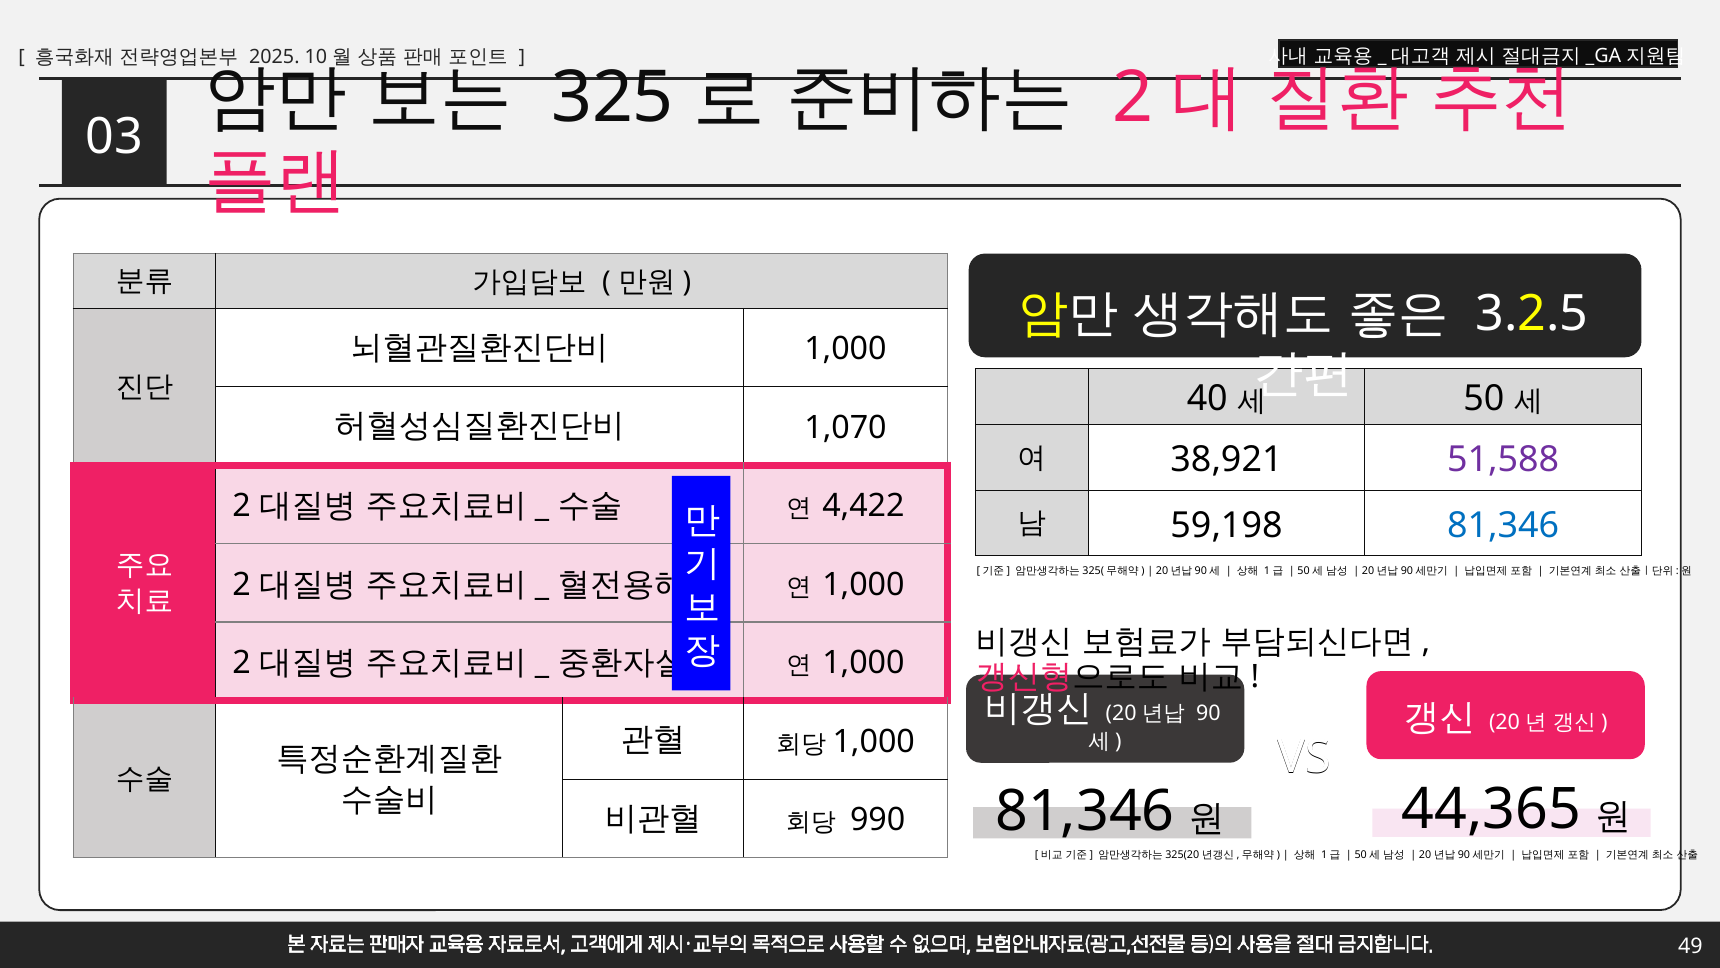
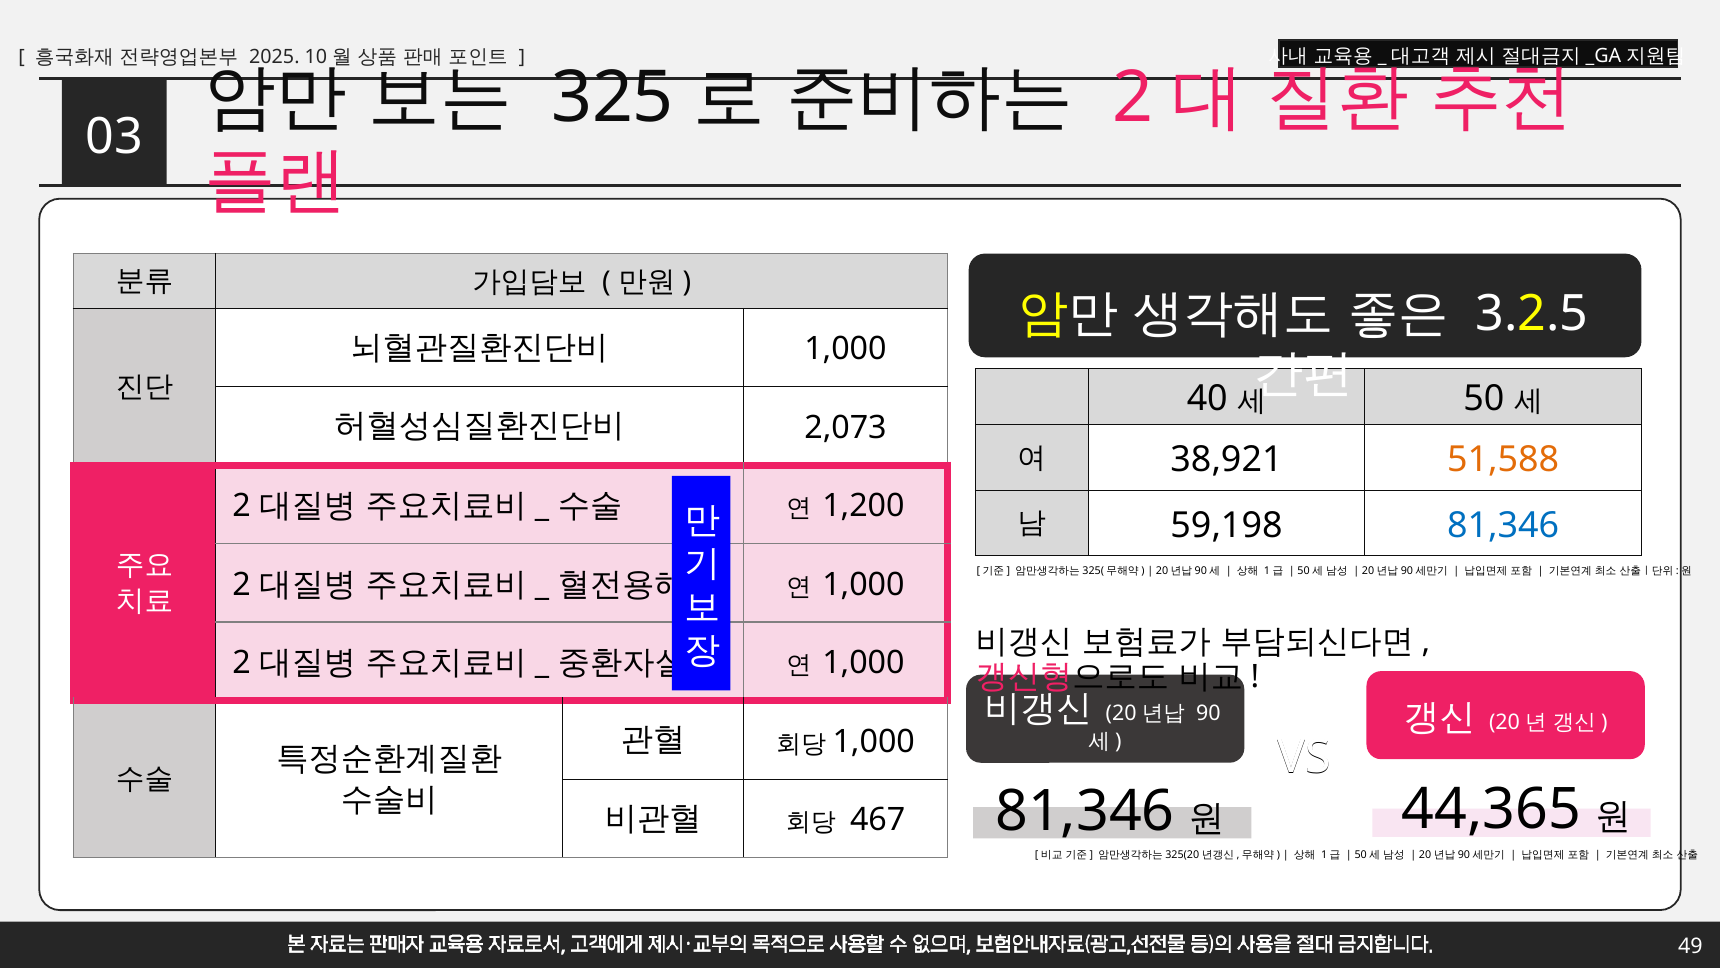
1,070: 1,070 -> 2,073 (845, 427)
51,588 colour: purple -> orange (1503, 459)
4,422: 4,422 -> 1,200 (863, 506)
990: 990 -> 467 (878, 820)
